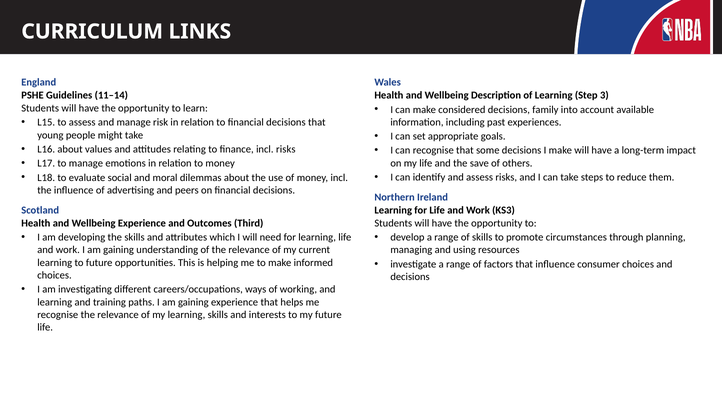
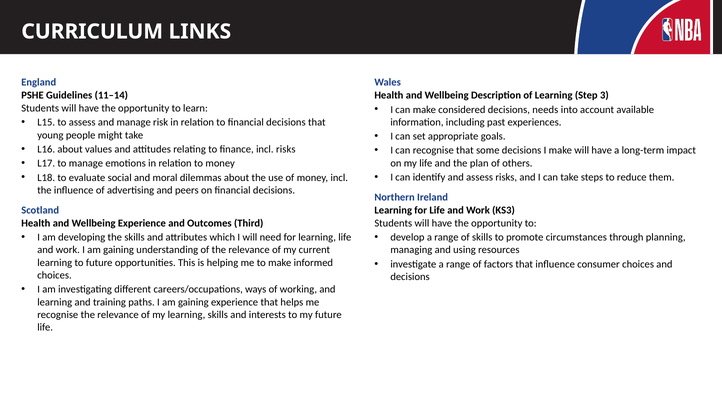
family: family -> needs (545, 110)
save: save -> plan (479, 163)
